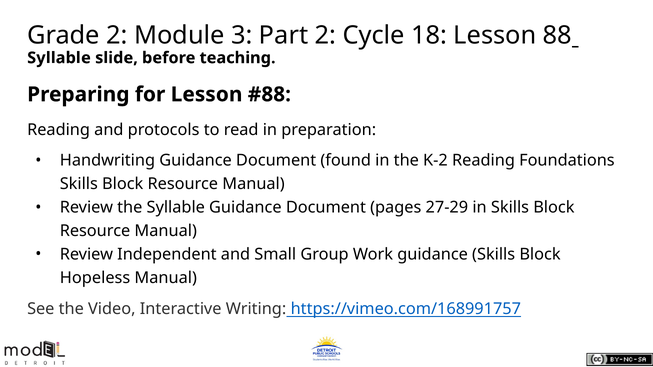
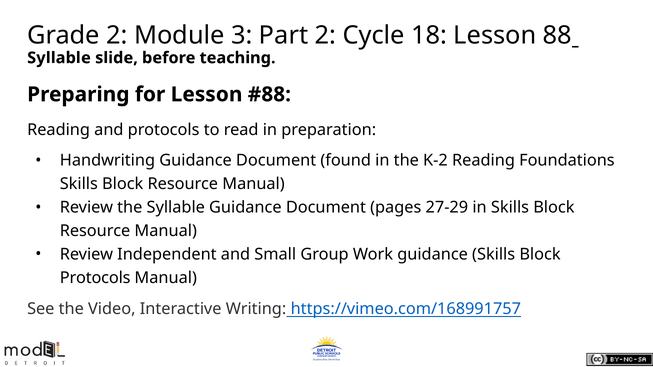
Hopeless: Hopeless -> Protocols (95, 278)
